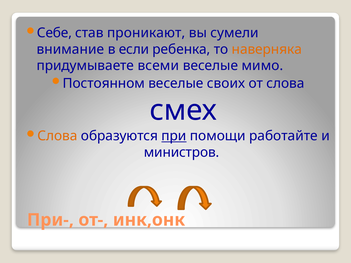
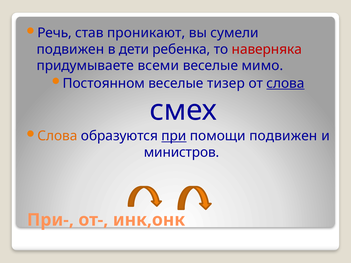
Себе: Себе -> Речь (55, 33)
внимание: внимание -> подвижен (70, 49)
если: если -> дети (134, 49)
наверняка colour: orange -> red (267, 49)
своих: своих -> тизер (226, 83)
слова underline: none -> present (285, 83)
помощи работайте: работайте -> подвижен (283, 136)
